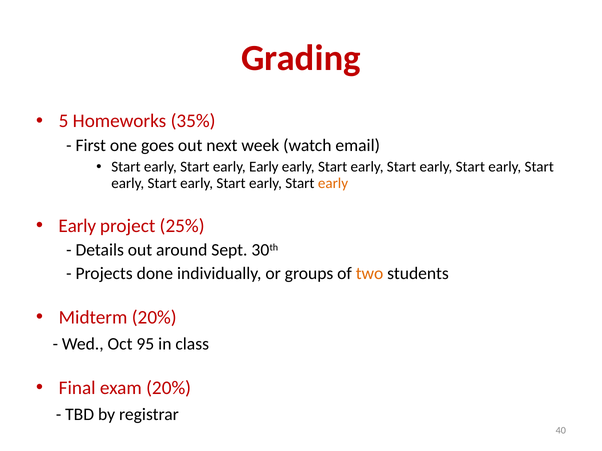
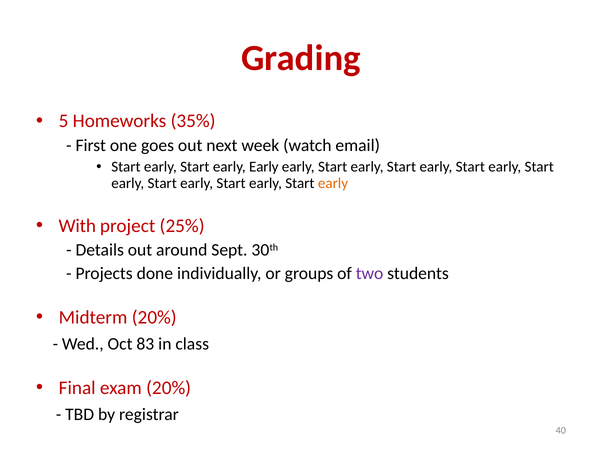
Early: Early -> With (77, 226)
two colour: orange -> purple (370, 274)
95: 95 -> 83 (145, 344)
